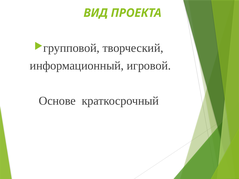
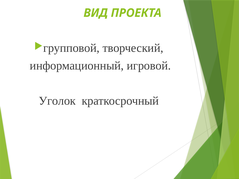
Основе: Основе -> Уголок (57, 101)
